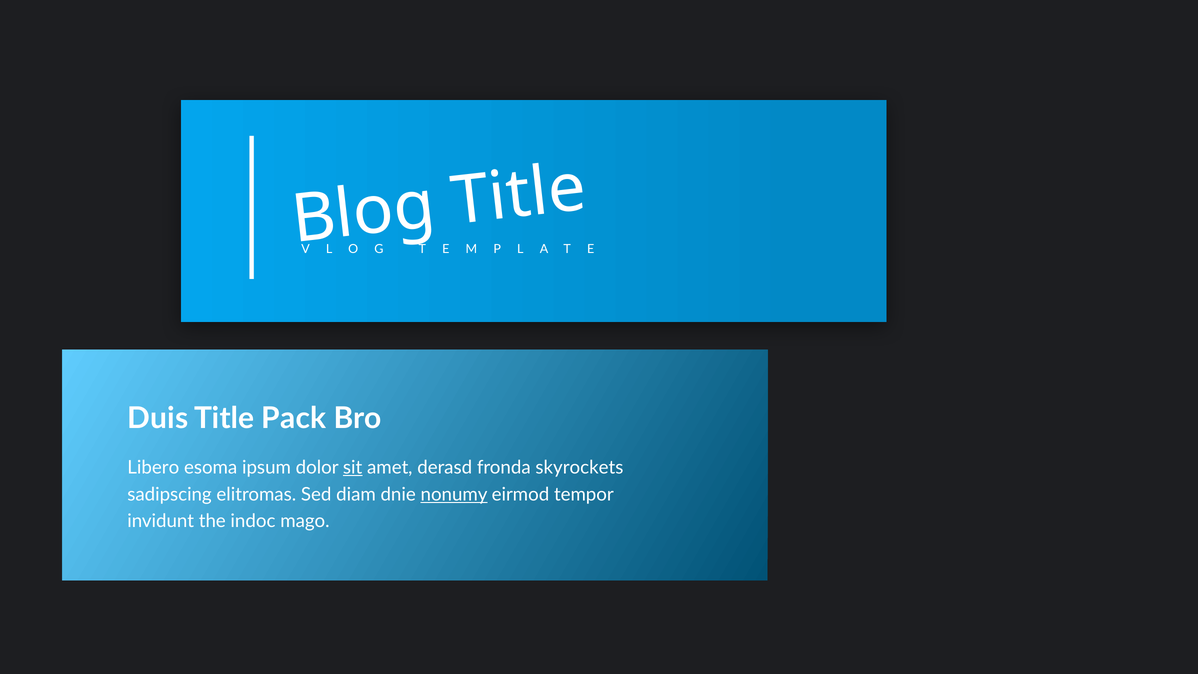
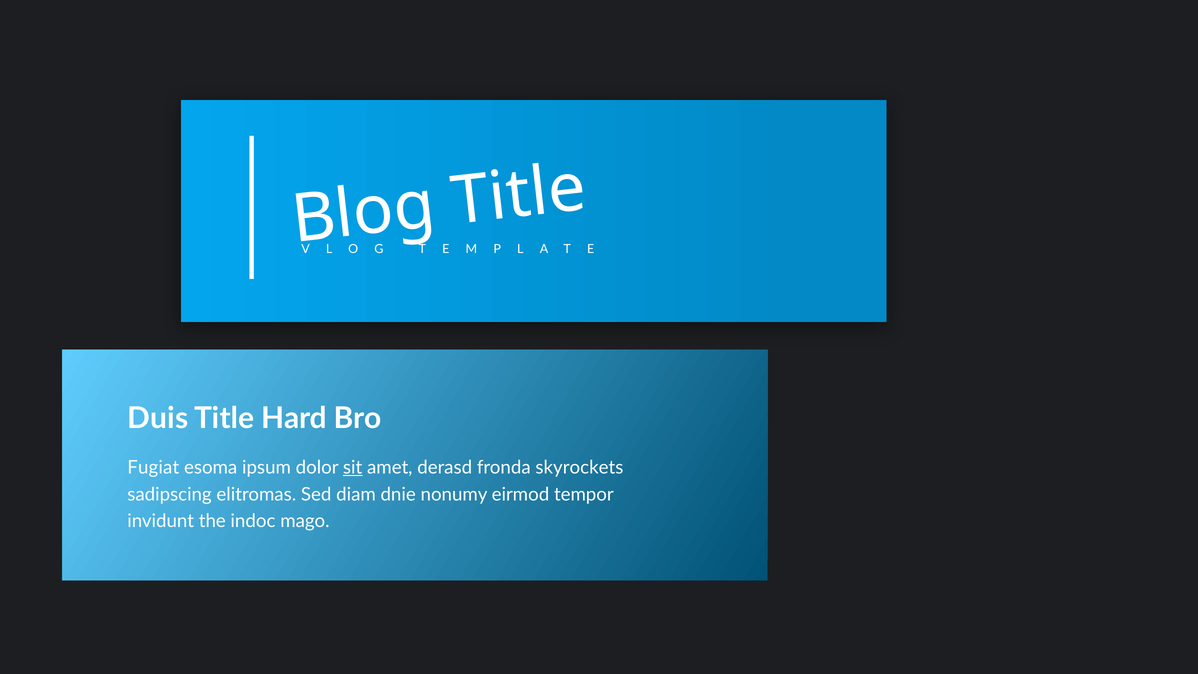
Pack: Pack -> Hard (294, 418)
Libero: Libero -> Fugiat (153, 467)
nonumy underline: present -> none (454, 494)
